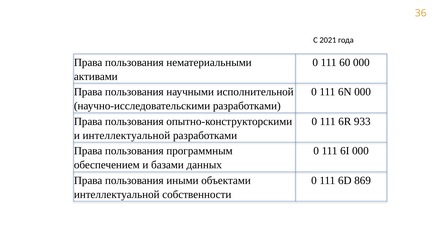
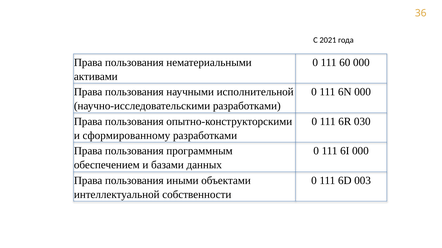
933: 933 -> 030 (362, 122)
и интеллектуальной: интеллектуальной -> сформированному (126, 136)
869: 869 -> 003 (363, 181)
